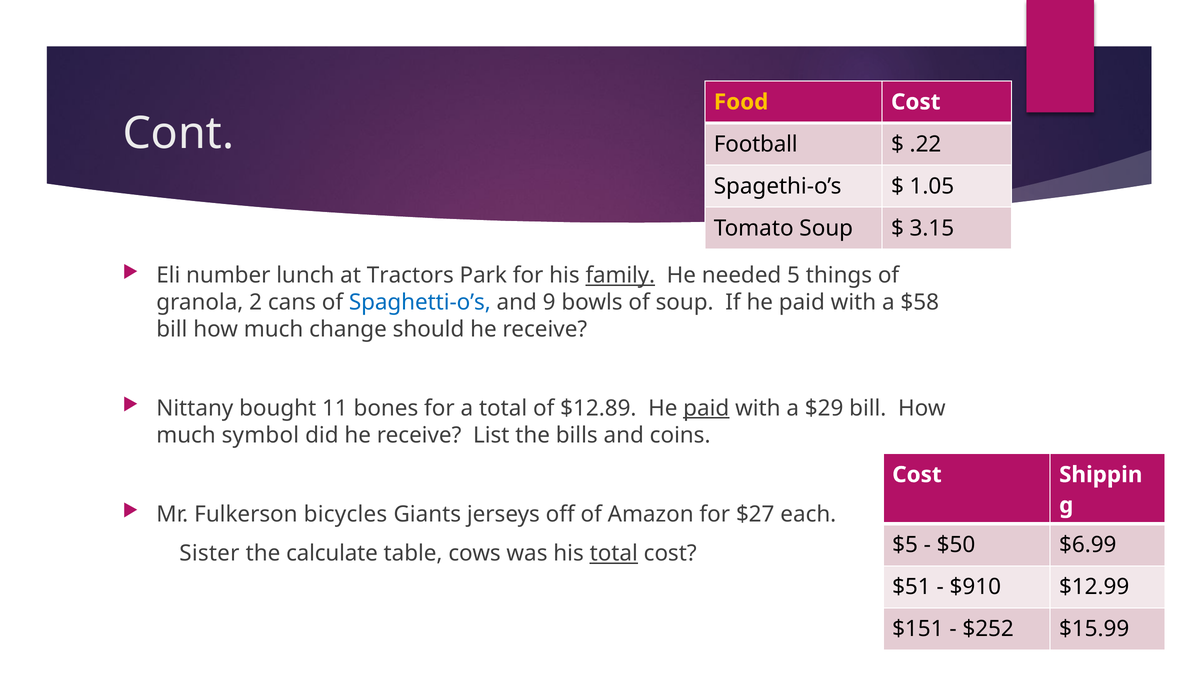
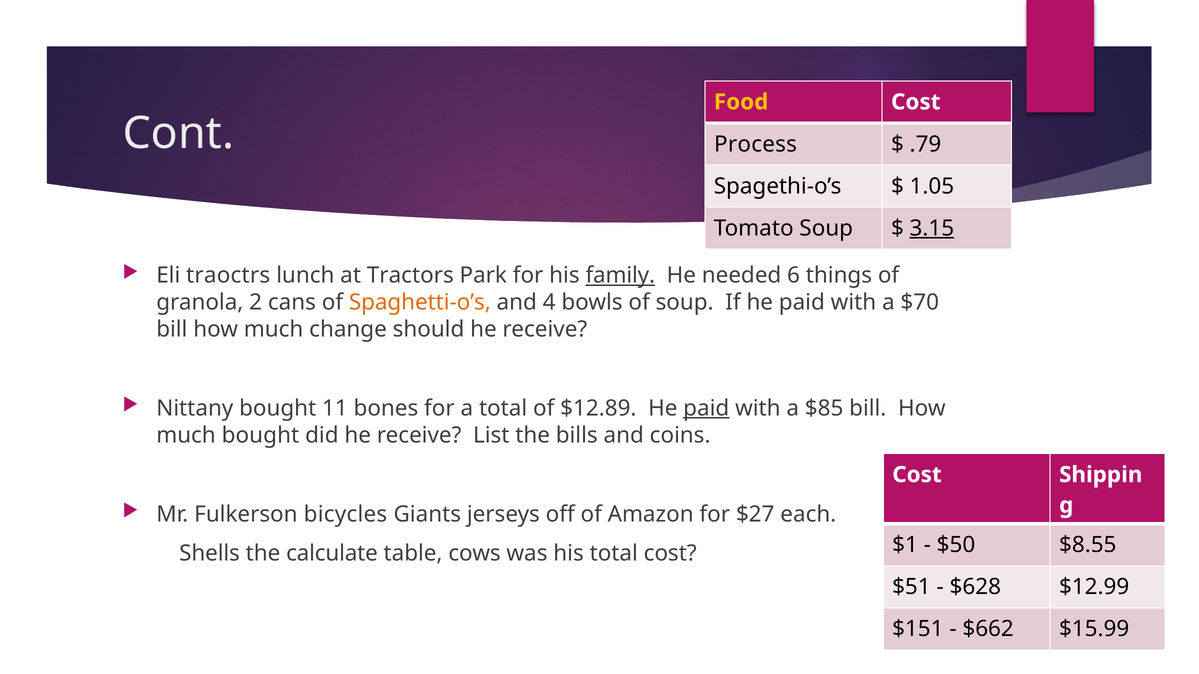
Football: Football -> Process (756, 144)
.22: .22 -> .79 (925, 144)
3.15 underline: none -> present (932, 228)
number: number -> traoctrs (228, 276)
5: 5 -> 6 (794, 276)
Spaghetti-o’s colour: blue -> orange (420, 303)
9: 9 -> 4 (549, 303)
$58: $58 -> $70 (920, 303)
$29: $29 -> $85 (824, 408)
much symbol: symbol -> bought (260, 435)
$5: $5 -> $1 (905, 545)
$6.99: $6.99 -> $8.55 (1088, 545)
Sister: Sister -> Shells (210, 554)
total underline: present -> none (614, 554)
$910: $910 -> $628 (975, 587)
$252: $252 -> $662 (988, 629)
